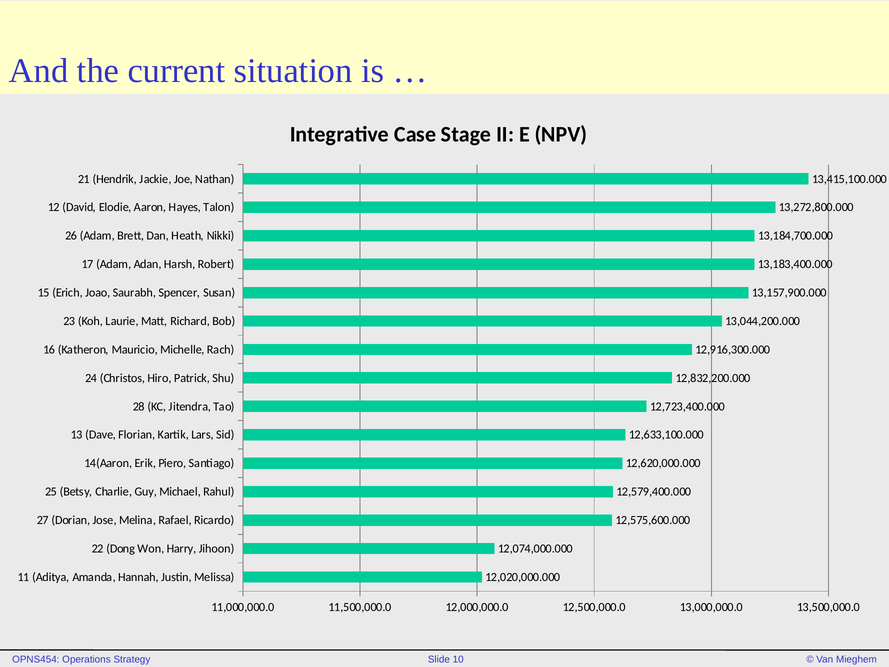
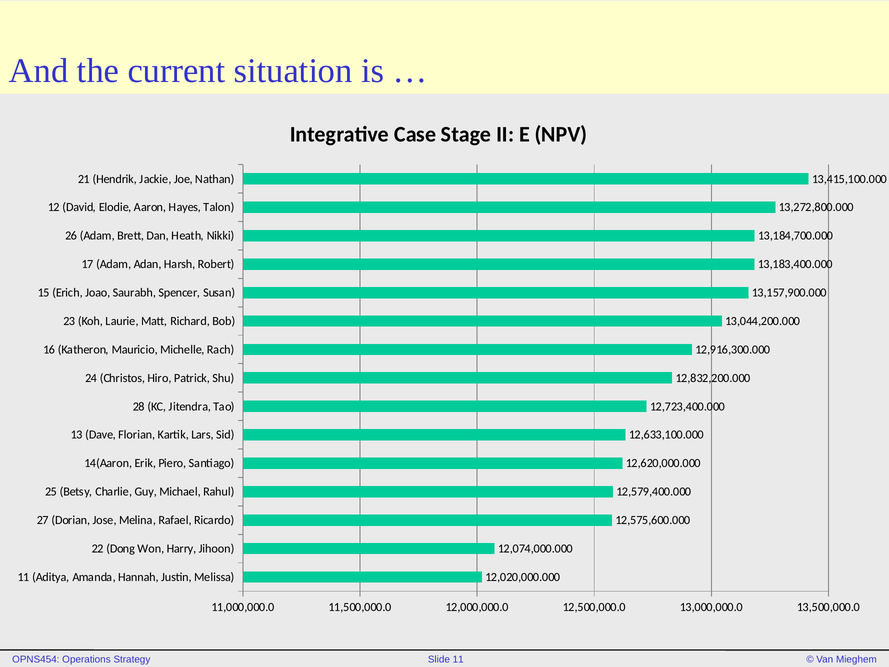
10: 10 -> 11 (458, 659)
